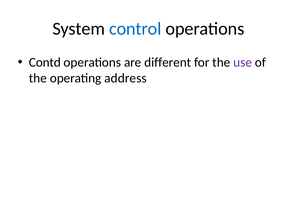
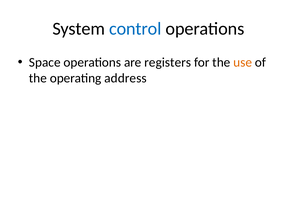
Contd: Contd -> Space (45, 62)
different: different -> registers (168, 62)
use colour: purple -> orange (243, 62)
